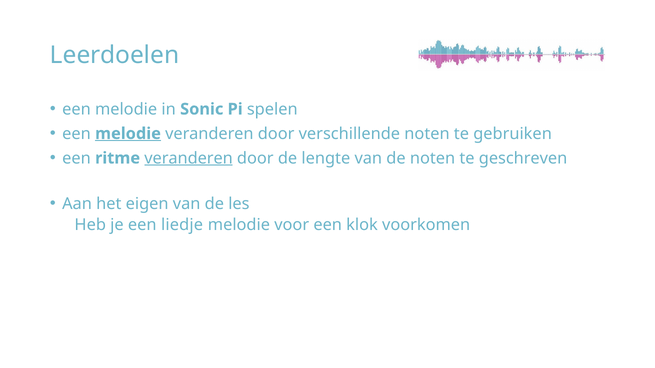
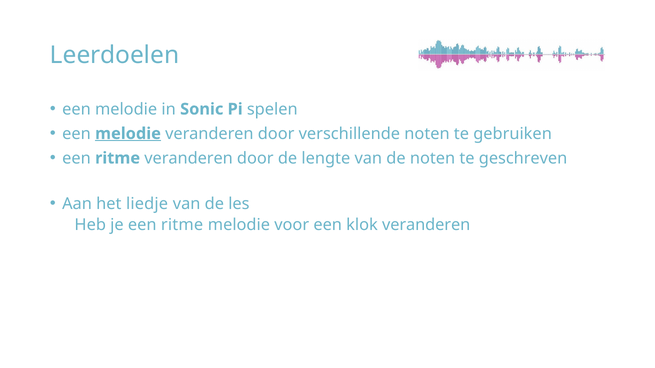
veranderen underline: present -> none (189, 158)
eigen: eigen -> liedje (147, 204)
je een liedje: liedje -> ritme (182, 225)
klok voorkomen: voorkomen -> veranderen (426, 225)
